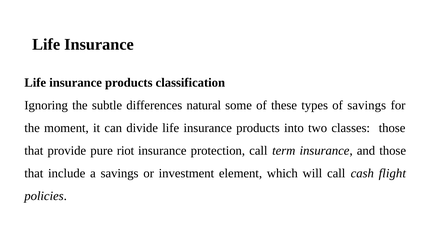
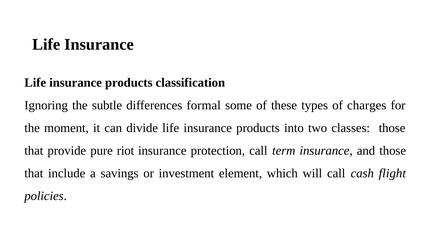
natural: natural -> formal (204, 105)
of savings: savings -> charges (367, 105)
